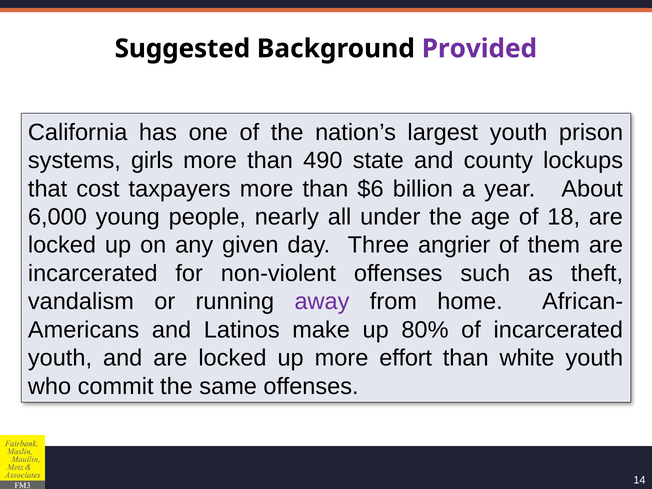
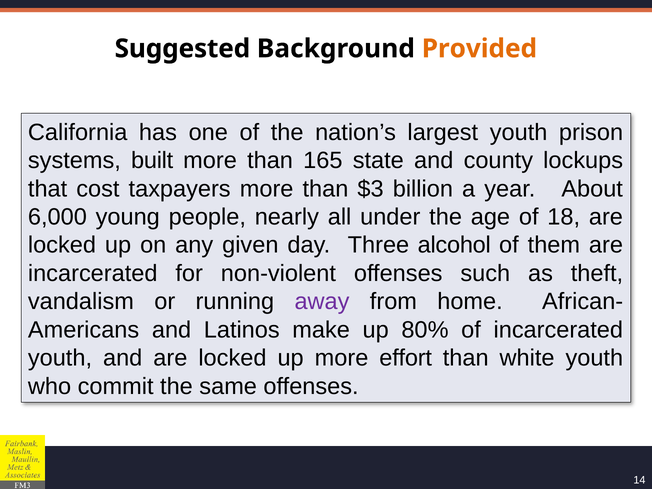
Provided colour: purple -> orange (479, 49)
girls: girls -> built (152, 161)
490: 490 -> 165 (323, 161)
$6: $6 -> $3 (371, 189)
angrier: angrier -> alcohol (454, 245)
